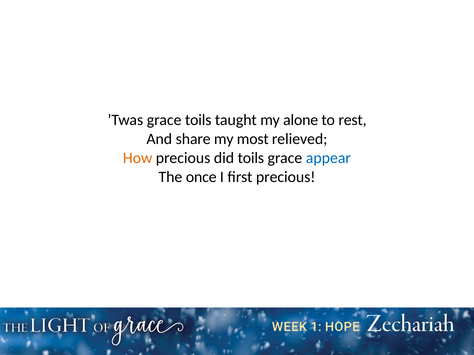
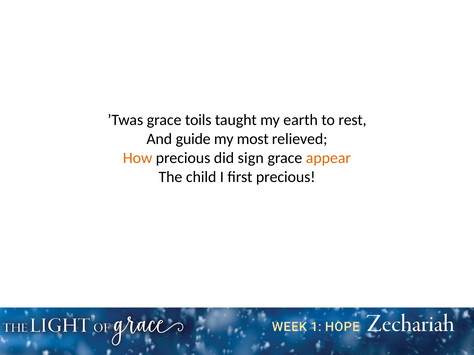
alone: alone -> earth (301, 120)
share: share -> guide (193, 139)
did toils: toils -> sign (251, 158)
appear colour: blue -> orange (328, 158)
once: once -> child (201, 177)
